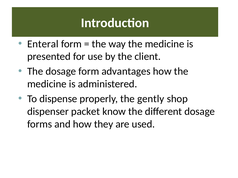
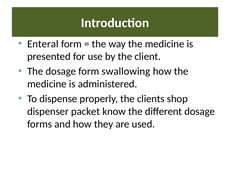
advantages: advantages -> swallowing (126, 71)
gently: gently -> clients (151, 99)
